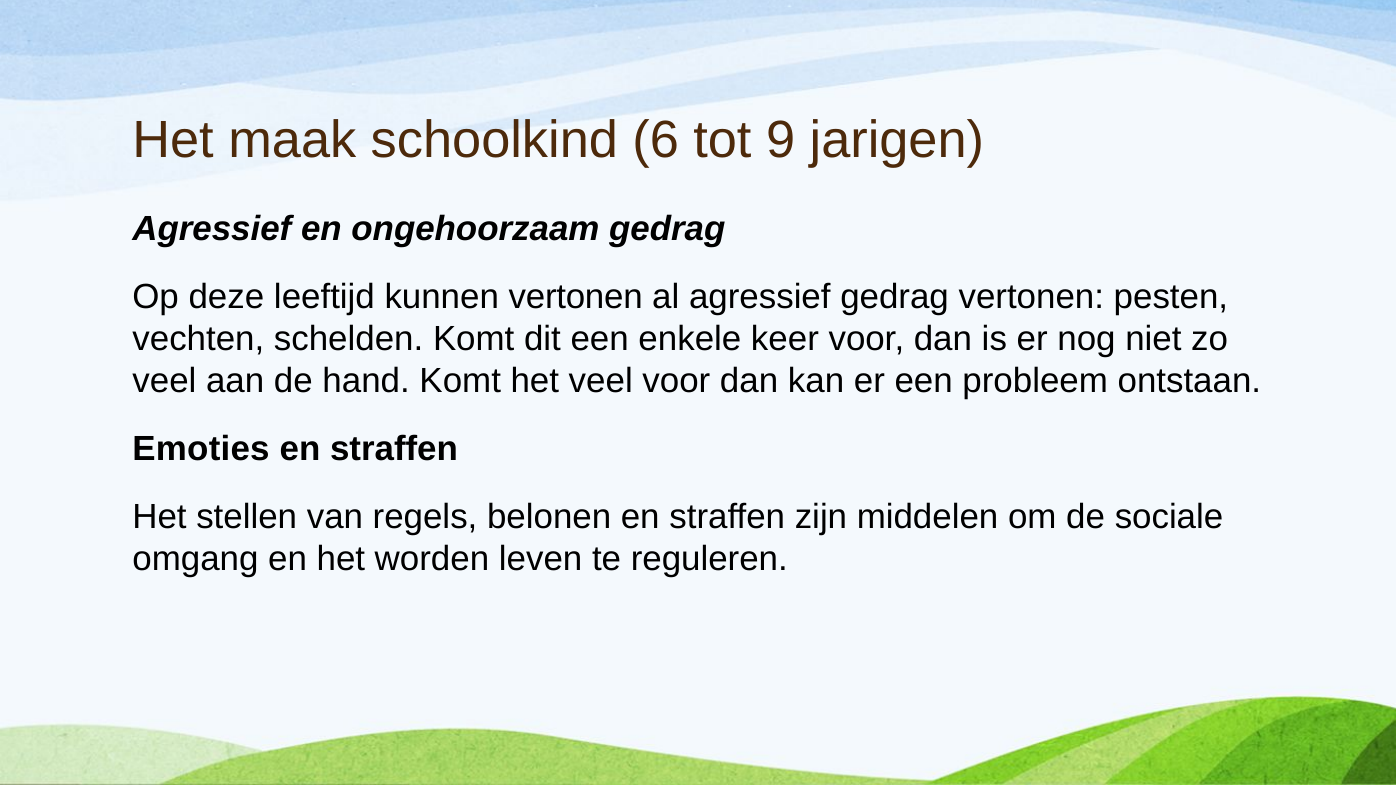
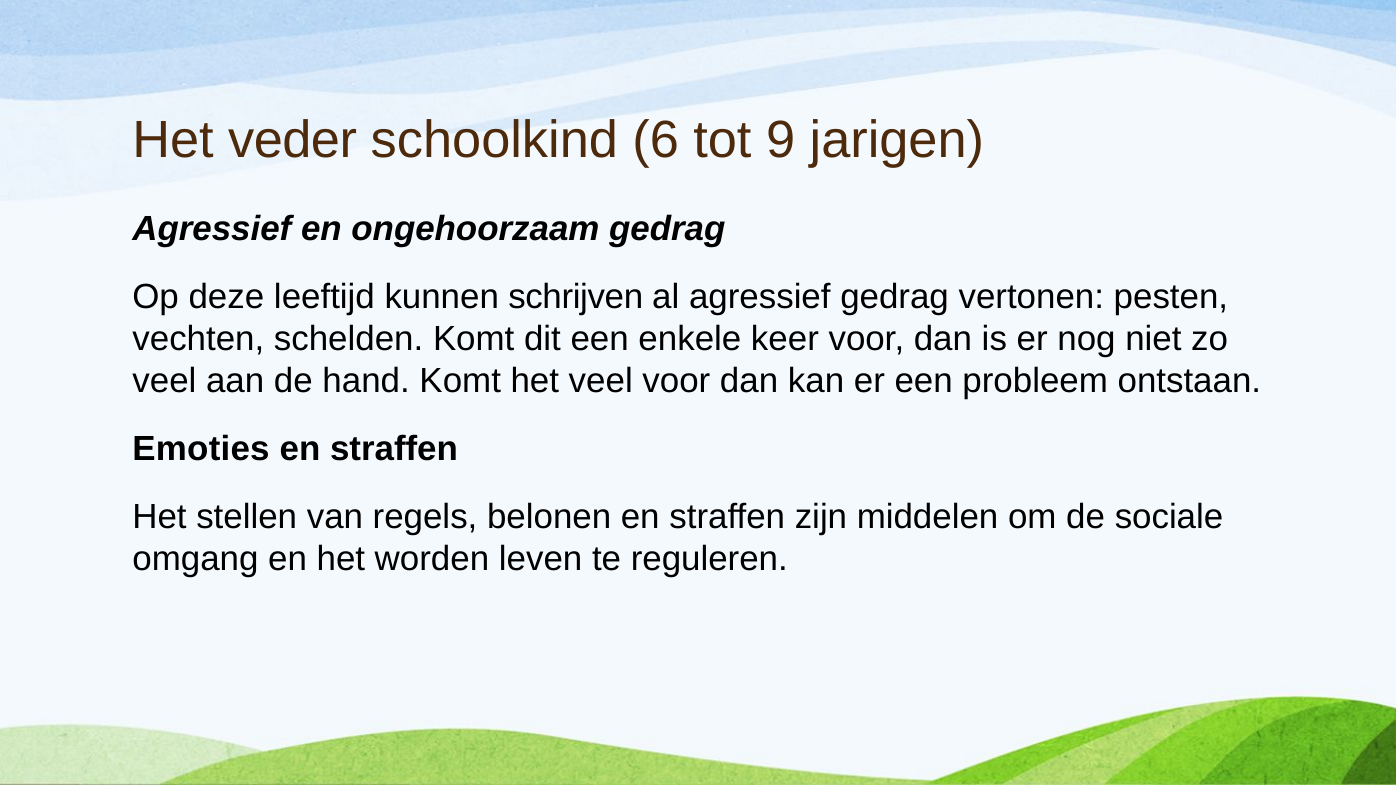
maak: maak -> veder (293, 141)
kunnen vertonen: vertonen -> schrijven (576, 297)
